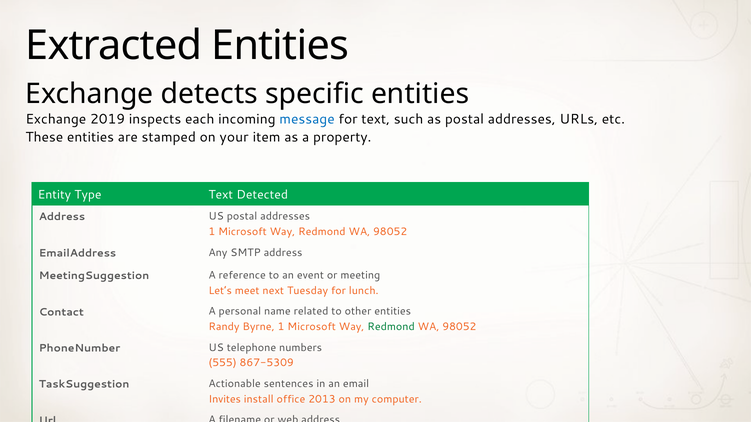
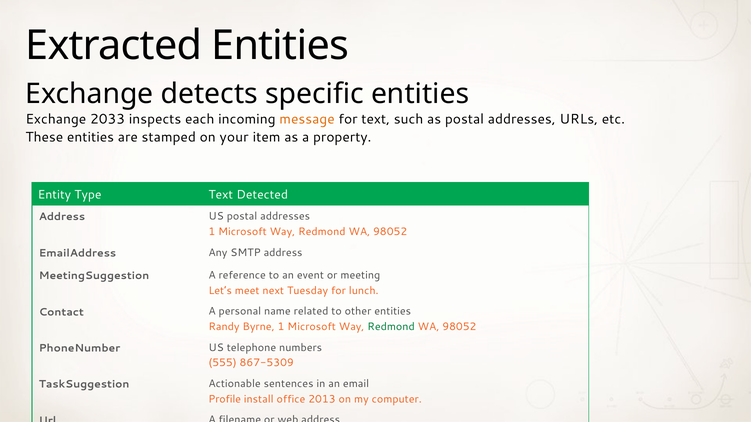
2019: 2019 -> 2033 (108, 120)
message colour: blue -> orange (307, 120)
Invites: Invites -> Profile (225, 399)
